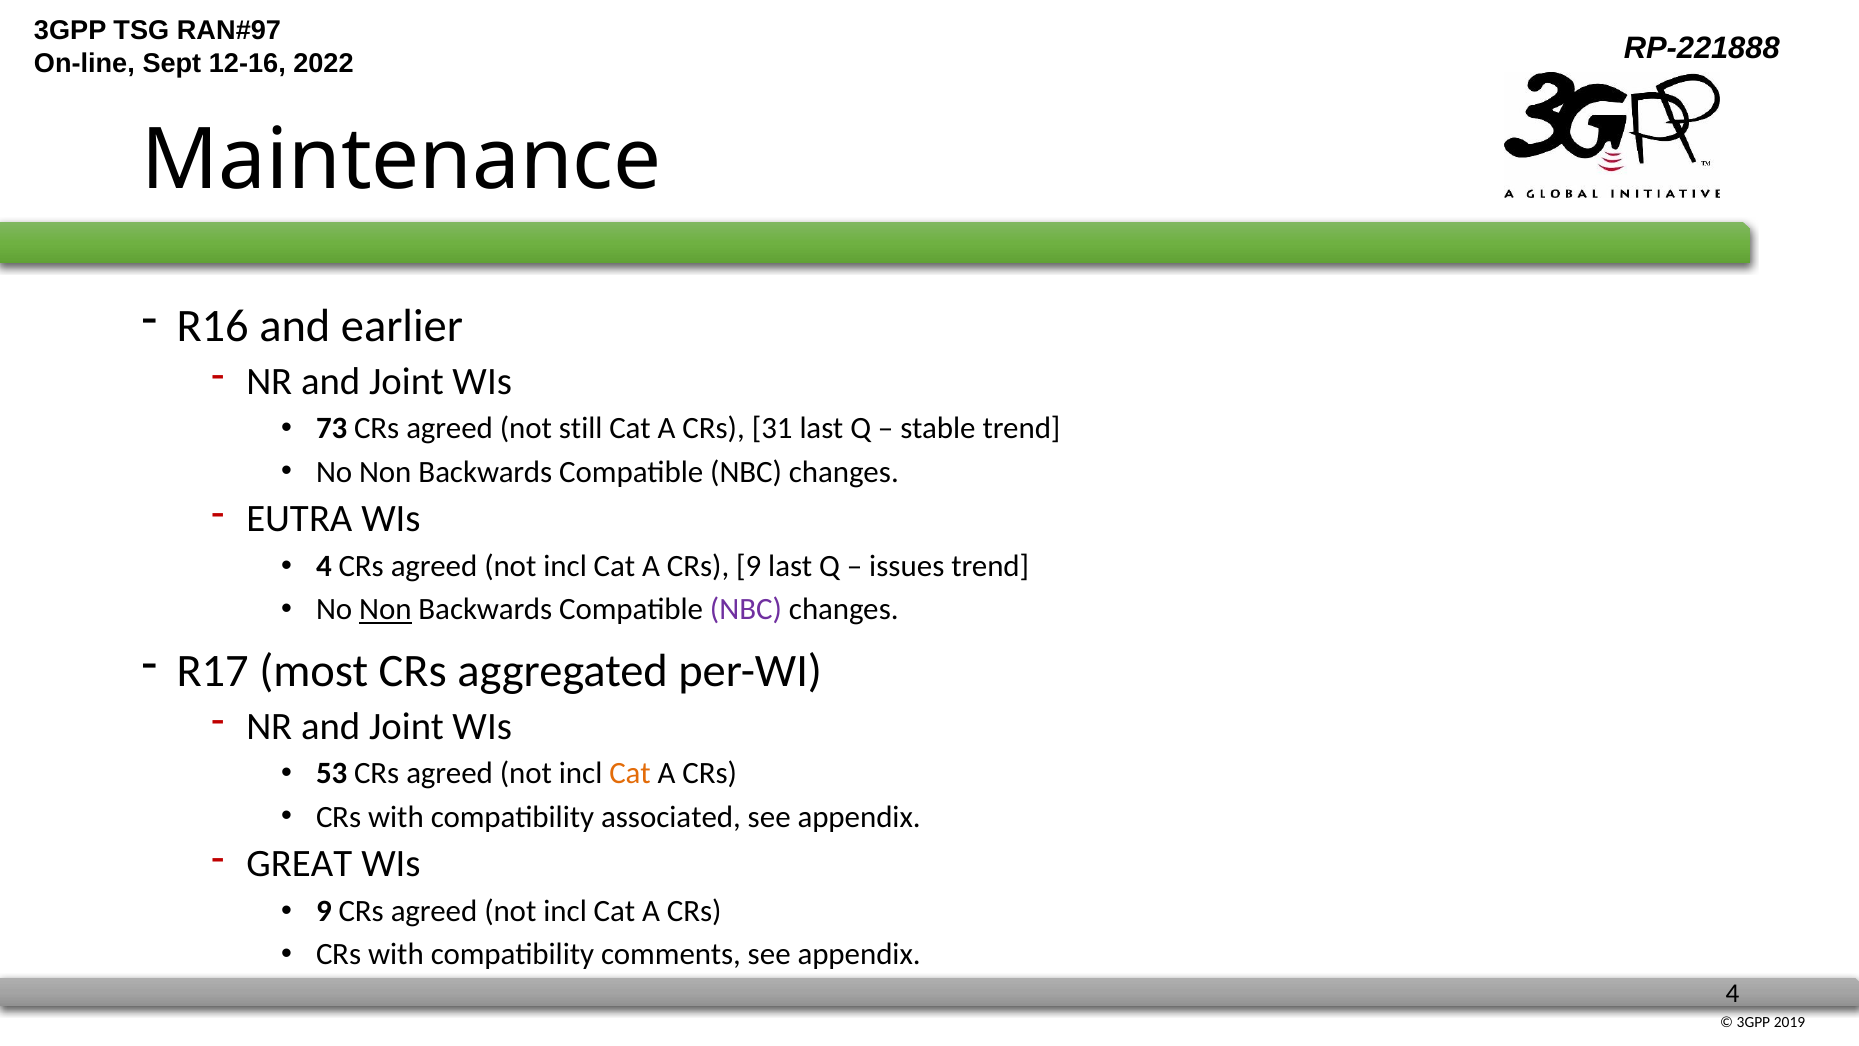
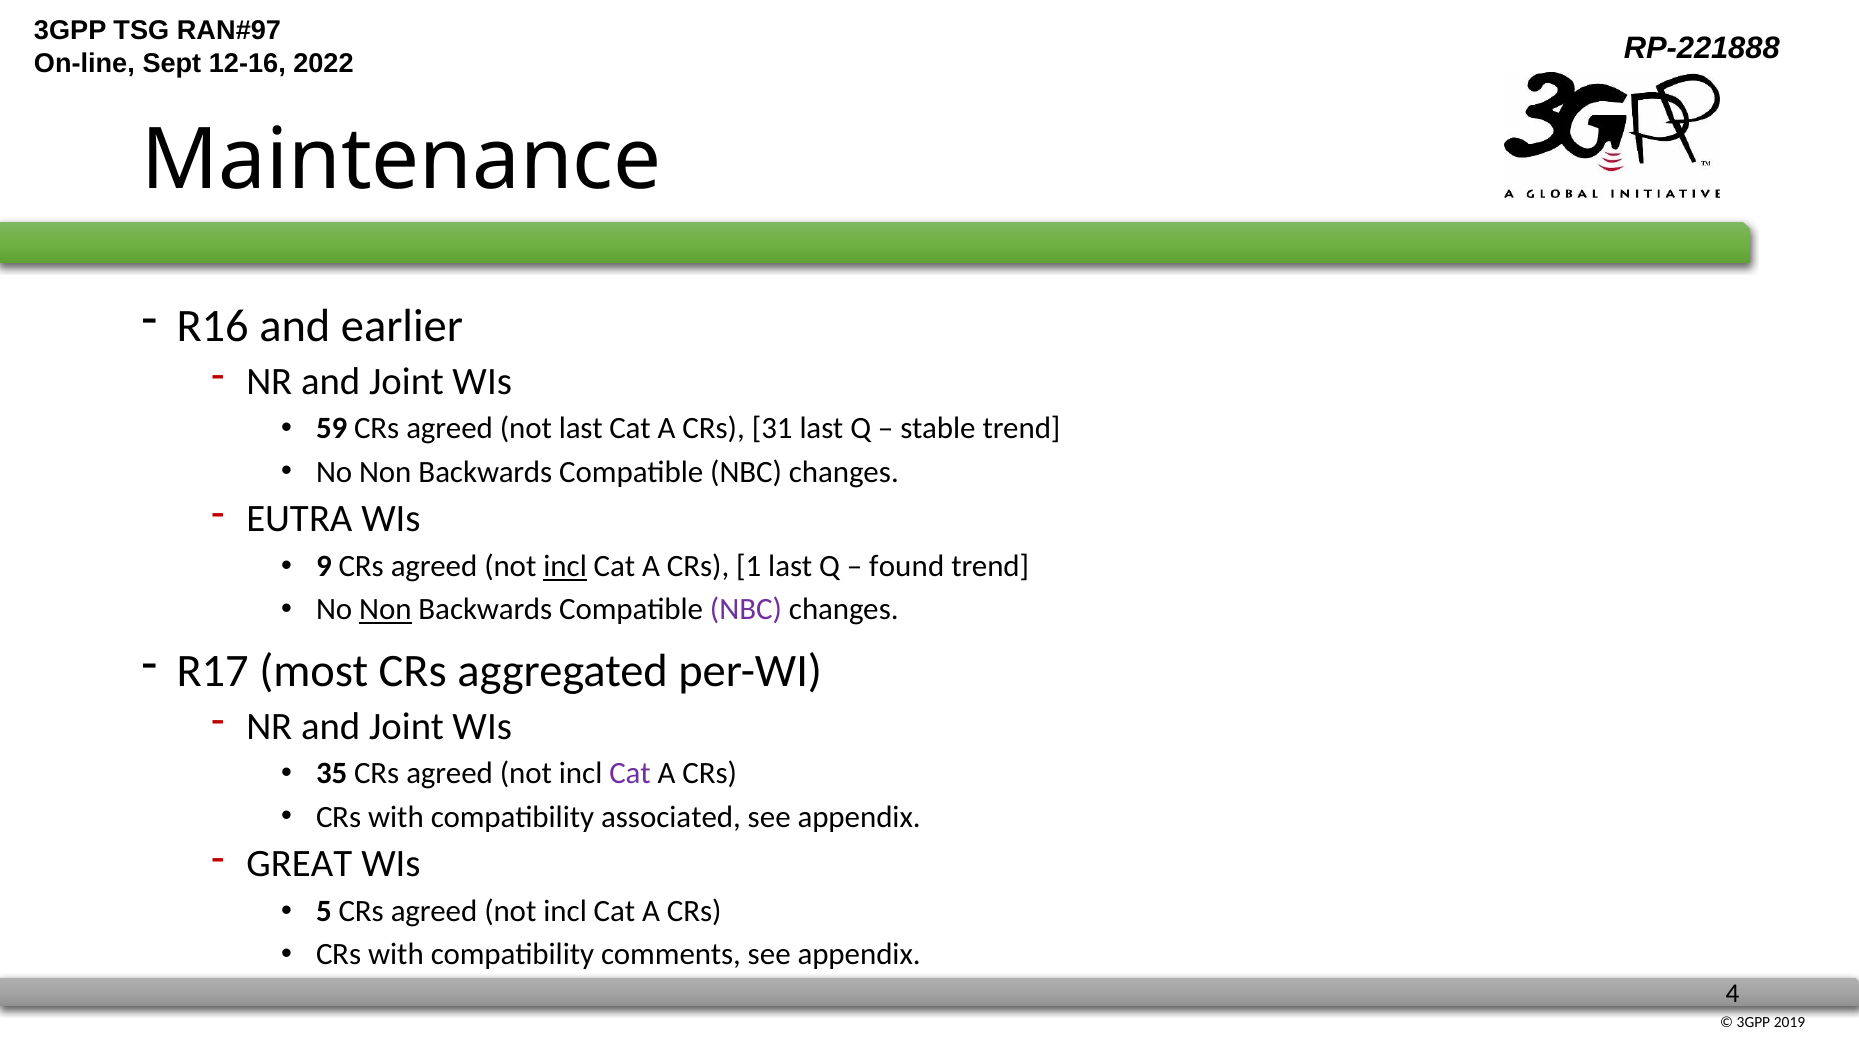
73: 73 -> 59 (332, 429)
not still: still -> last (581, 429)
4: 4 -> 9 (324, 566)
incl underline: none -> present (565, 566)
CRs 9: 9 -> 1 (749, 566)
issues: issues -> found (907, 566)
53: 53 -> 35 (332, 773)
Cat colour: orange -> purple (630, 773)
9: 9 -> 5 (324, 911)
